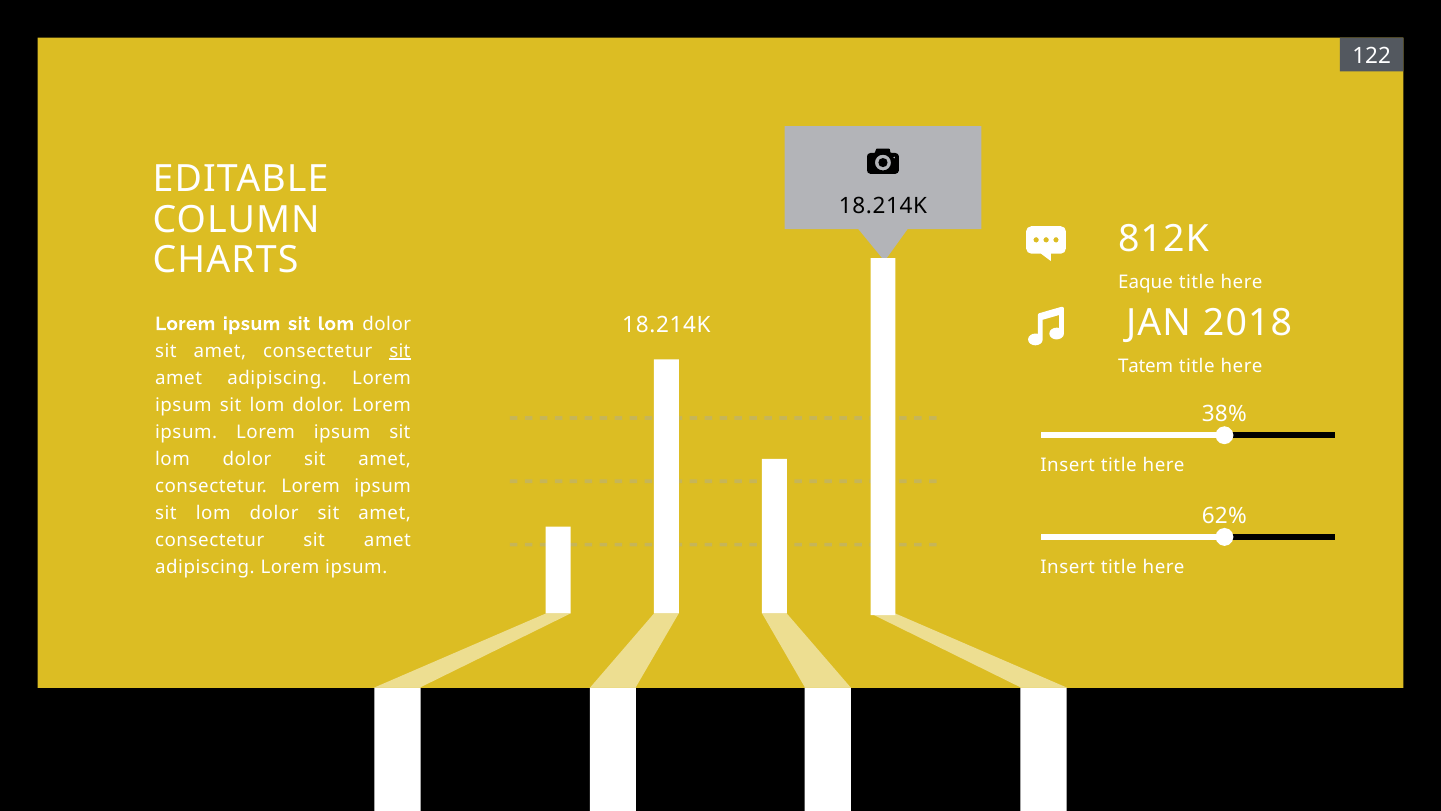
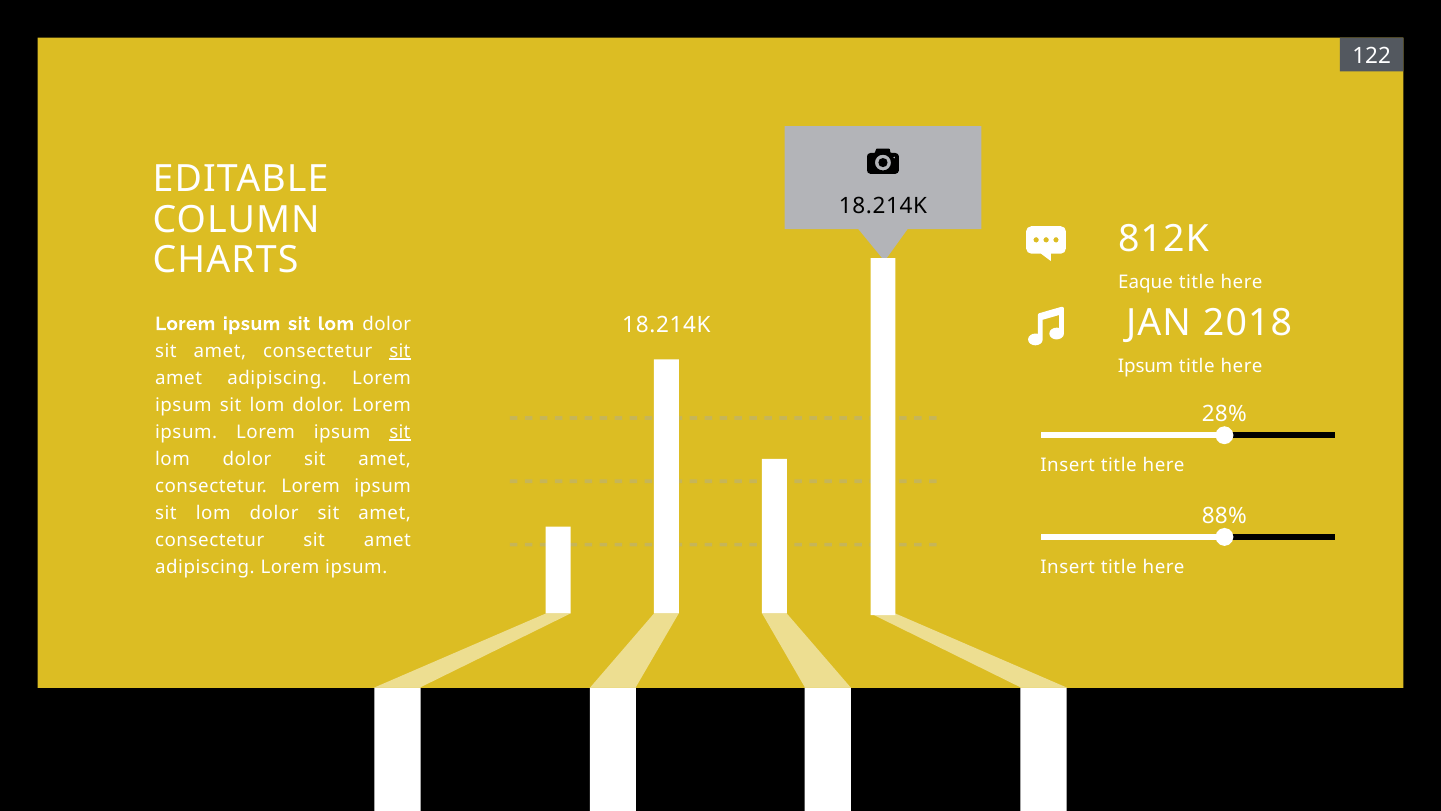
Tatem: Tatem -> Ipsum (1146, 366)
38%: 38% -> 28% (1224, 414)
sit underline: none -> present (400, 432)
62%: 62% -> 88% (1224, 516)
